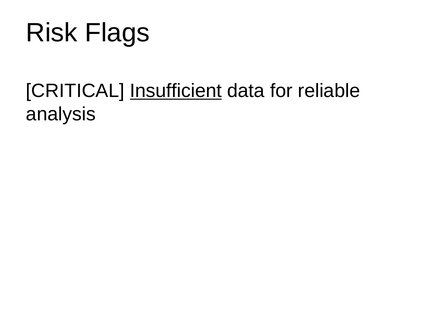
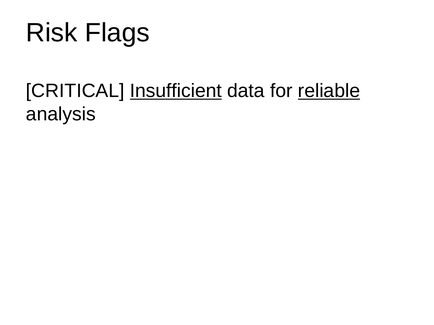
reliable underline: none -> present (329, 91)
